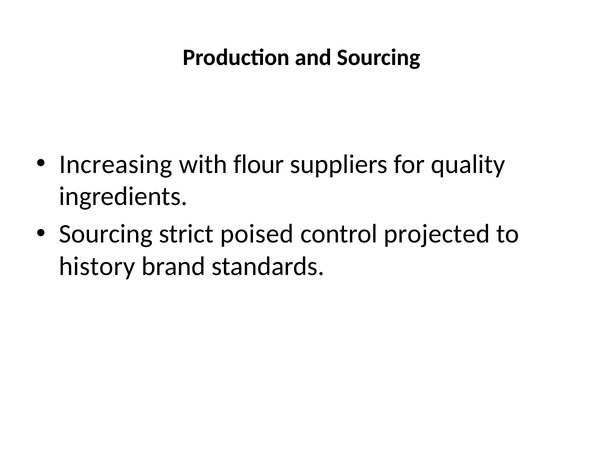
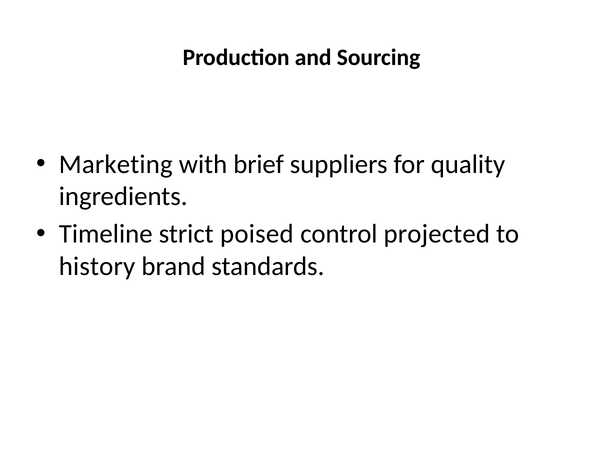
Increasing: Increasing -> Marketing (116, 164)
flour: flour -> brief (259, 164)
Sourcing: Sourcing -> Timeline (106, 234)
